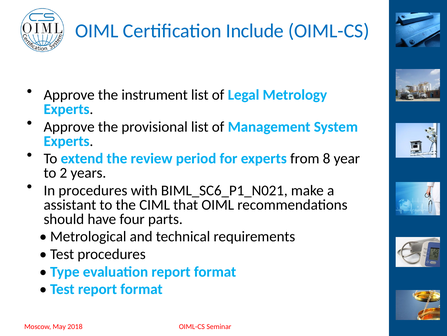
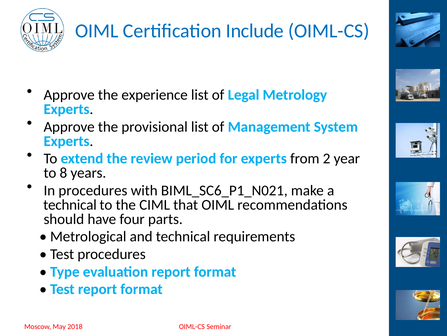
instrument: instrument -> experience (155, 95)
8: 8 -> 2 (327, 158)
2: 2 -> 8 (63, 173)
assistant: assistant -> technical (70, 204)
